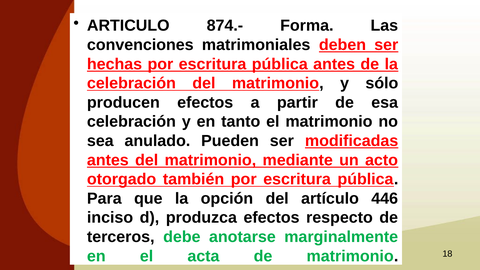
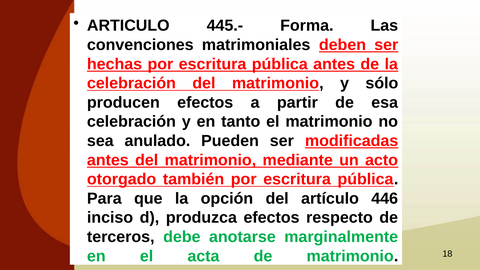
874.-: 874.- -> 445.- (225, 26)
